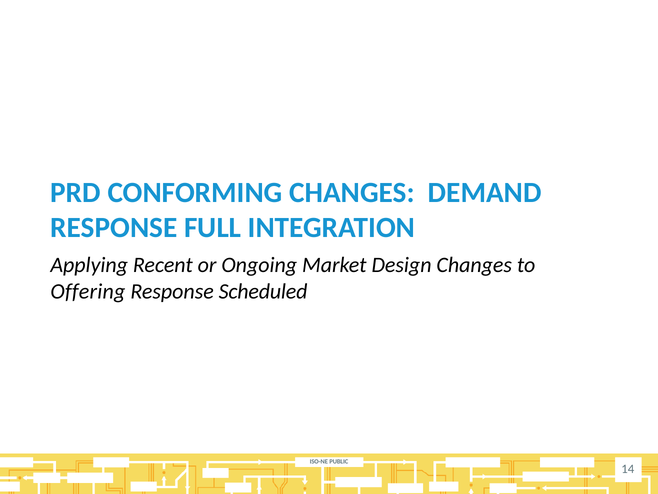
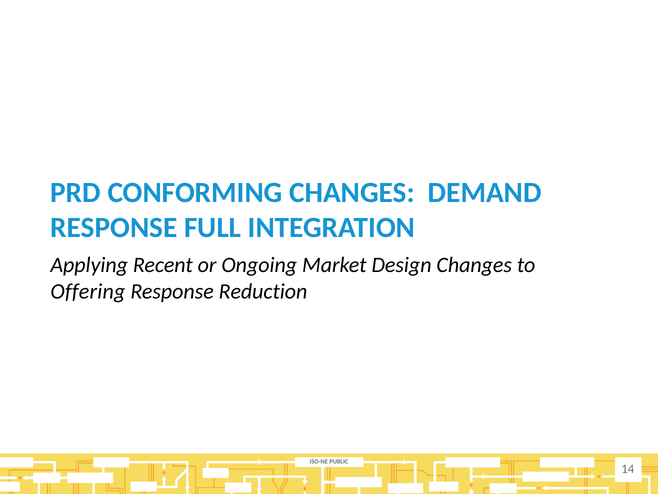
Scheduled: Scheduled -> Reduction (263, 291)
